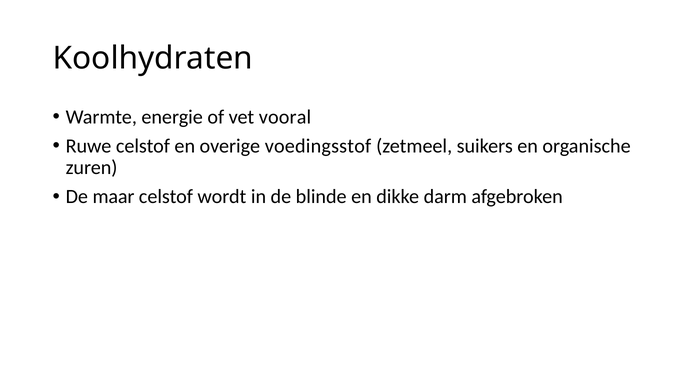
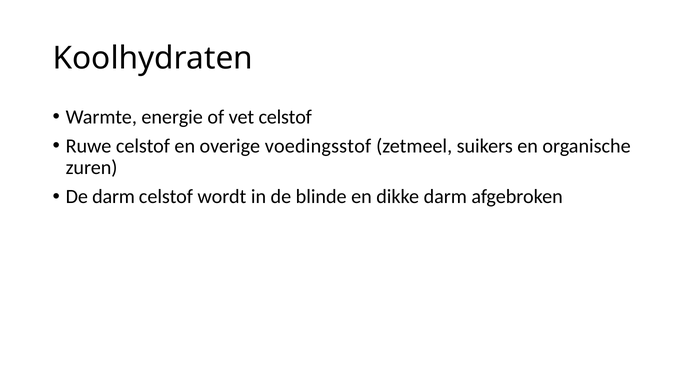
vet vooral: vooral -> celstof (285, 117)
De maar: maar -> darm (114, 197)
